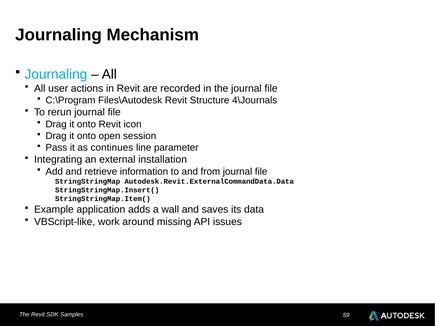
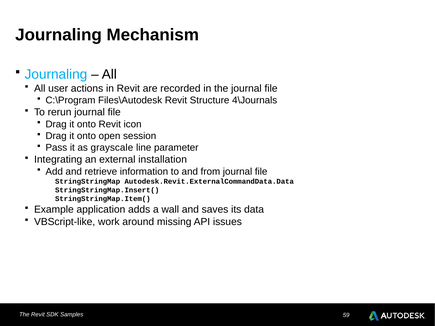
continues: continues -> grayscale (112, 148)
